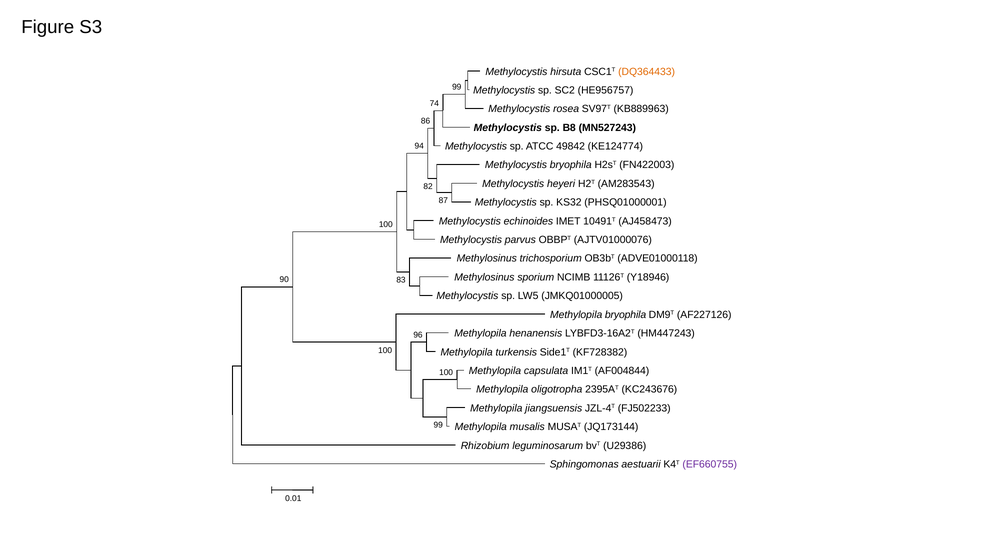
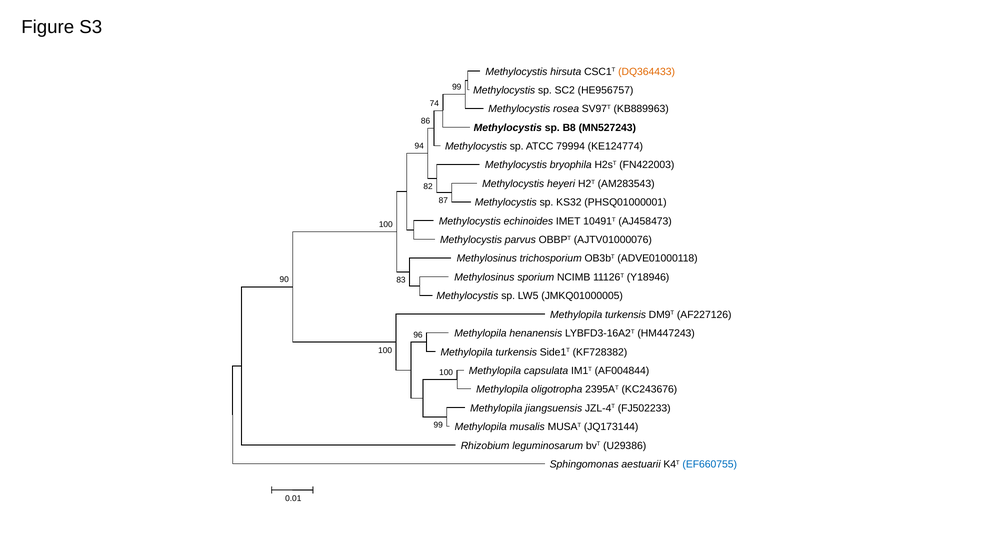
49842: 49842 -> 79994 (571, 146)
bryophila: bryophila -> turkensis (626, 315)
EF660755 colour: purple -> blue (710, 464)
